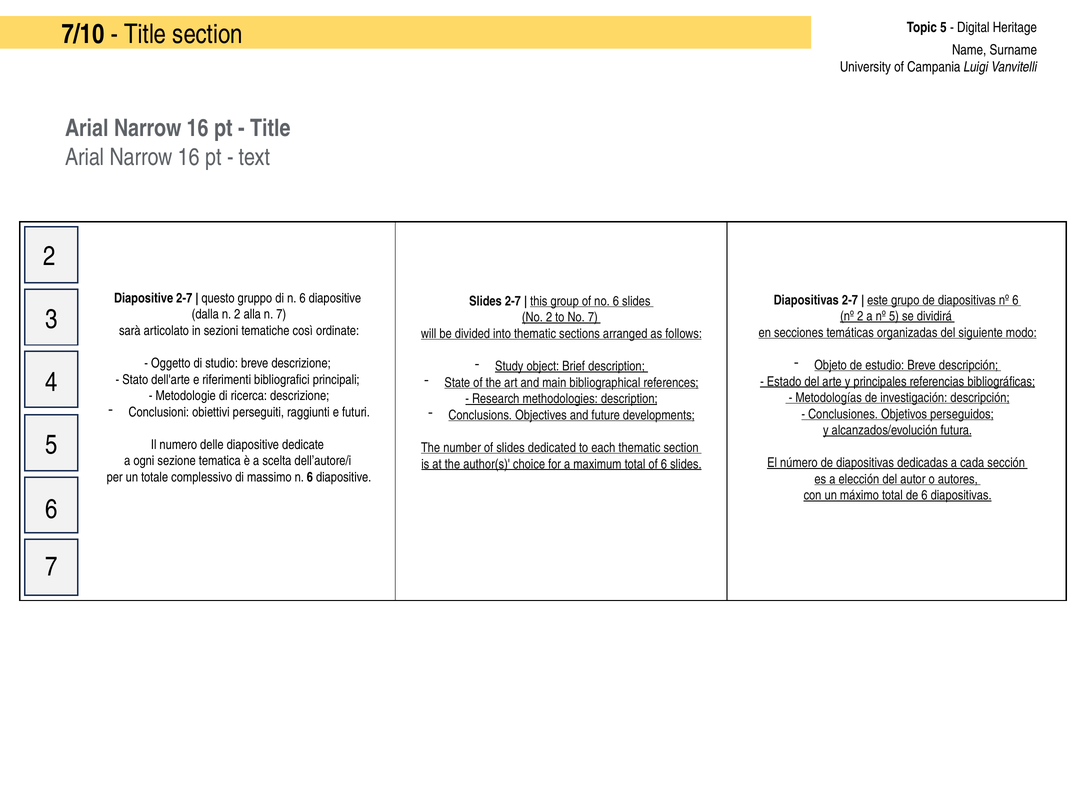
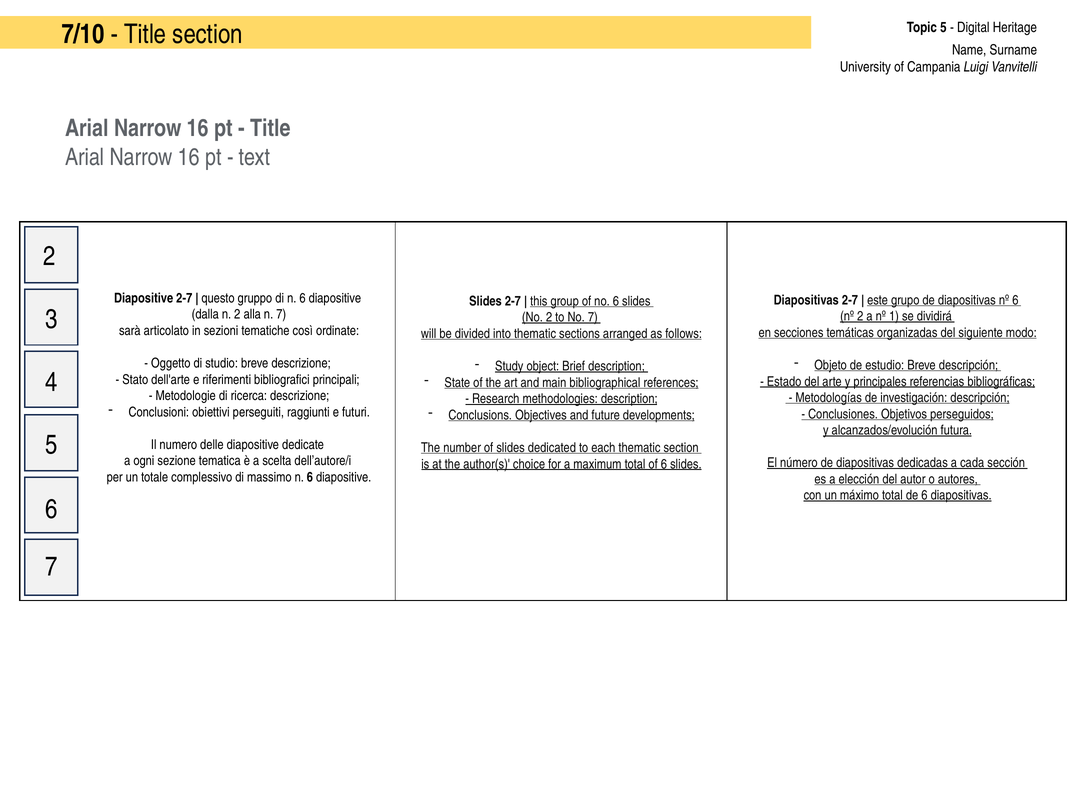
nº 5: 5 -> 1 (894, 317)
